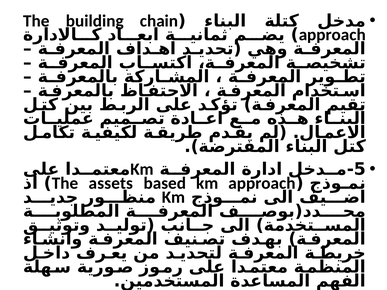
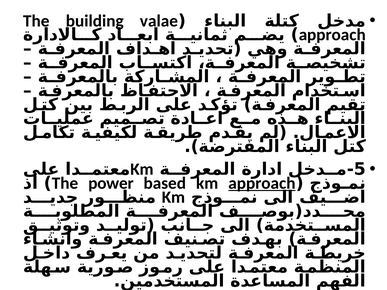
chain: chain -> valae (159, 21)
assets: assets -> power (111, 183)
approach underline: none -> present (262, 183)
